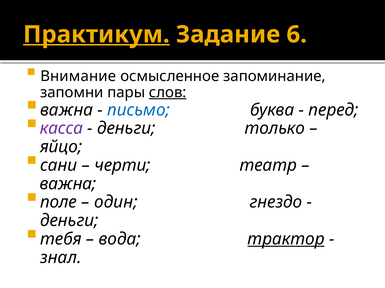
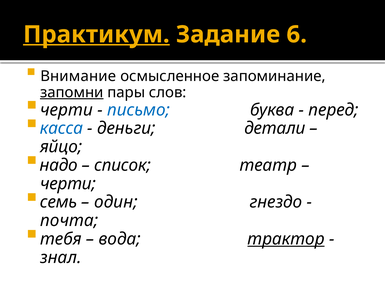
запомни underline: none -> present (72, 93)
слов underline: present -> none (168, 93)
важна: важна -> черти (66, 110)
касса colour: purple -> blue (61, 129)
только: только -> детали (275, 129)
сани: сани -> надо (59, 166)
черти: черти -> список (123, 166)
важна: важна -> черти (68, 184)
поле: поле -> семь (58, 203)
деньги: деньги -> почта (69, 221)
